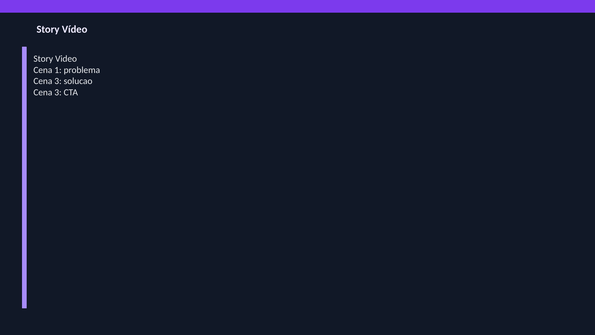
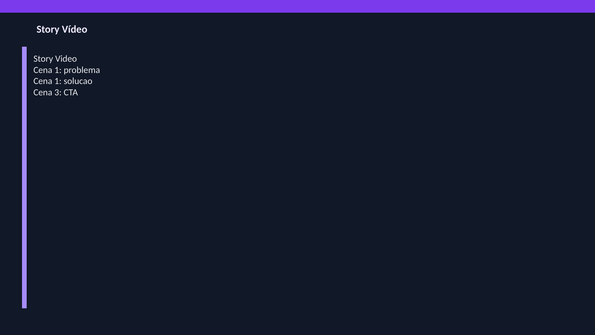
3: 3 -> 1 (58, 81)
